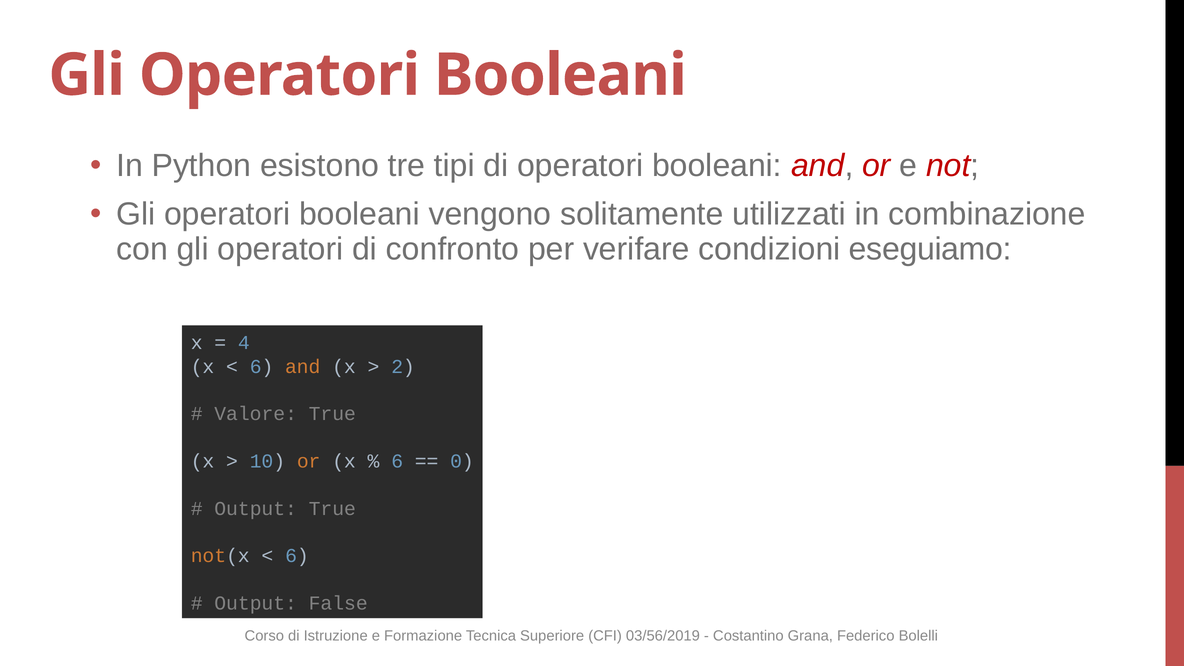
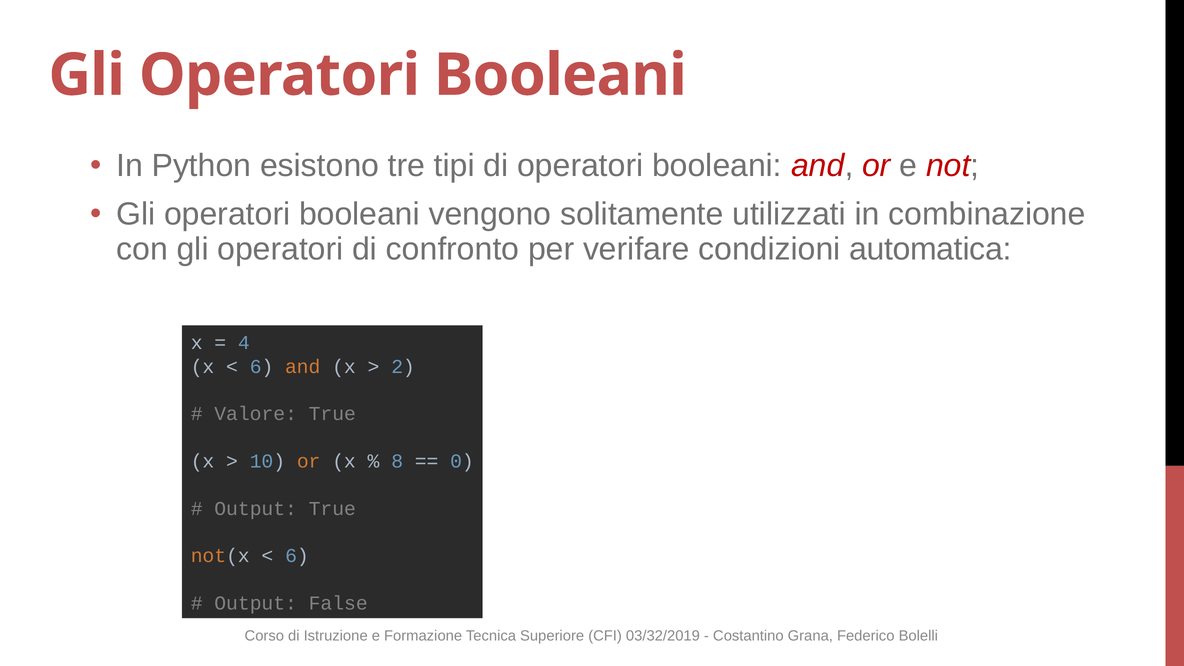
eseguiamo: eseguiamo -> automatica (930, 249)
6: 6 -> 8 (397, 461)
03/56/2019: 03/56/2019 -> 03/32/2019 (663, 636)
